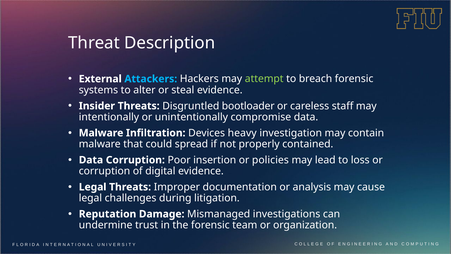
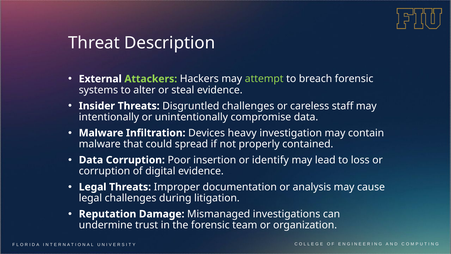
Attackers colour: light blue -> light green (151, 79)
Disgruntled bootloader: bootloader -> challenges (248, 106)
policies: policies -> identify (270, 160)
